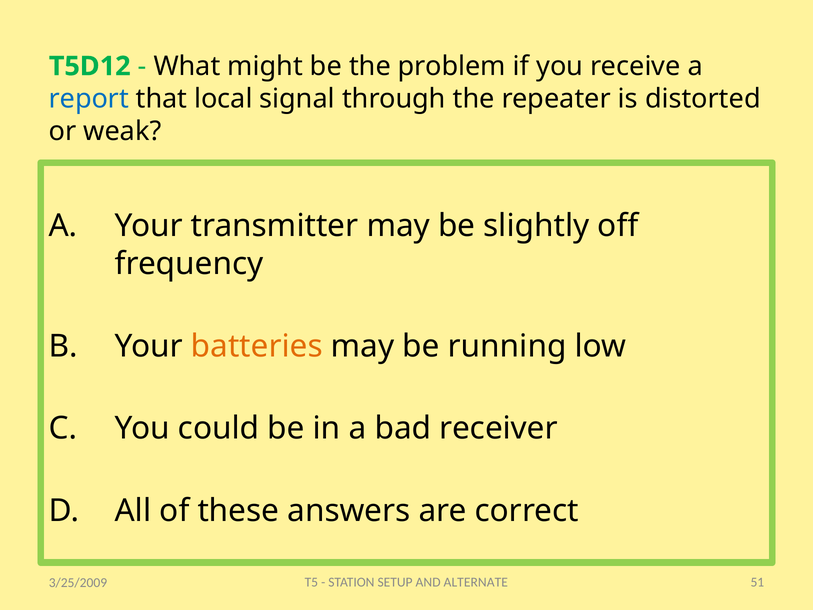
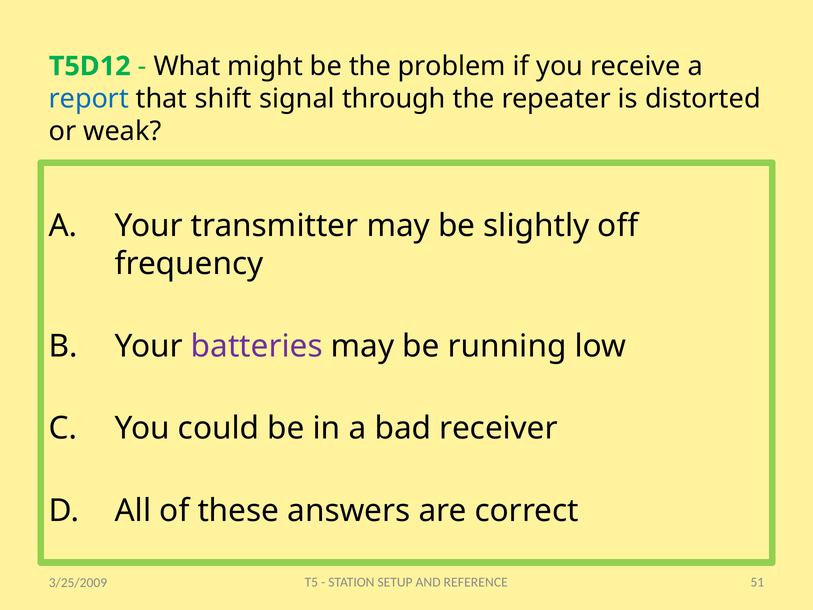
local: local -> shift (223, 99)
batteries colour: orange -> purple (257, 346)
ALTERNATE: ALTERNATE -> REFERENCE (476, 582)
